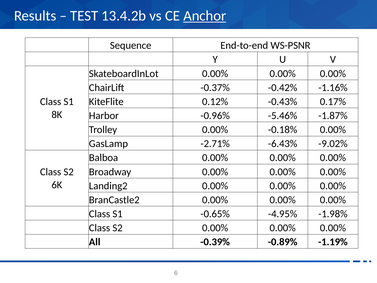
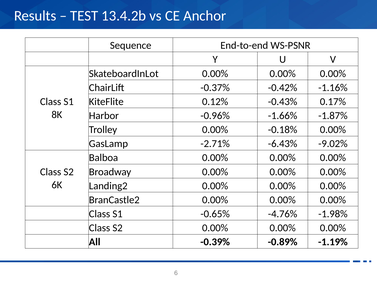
Anchor underline: present -> none (205, 16)
-5.46%: -5.46% -> -1.66% (283, 116)
-4.95%: -4.95% -> -4.76% (283, 214)
